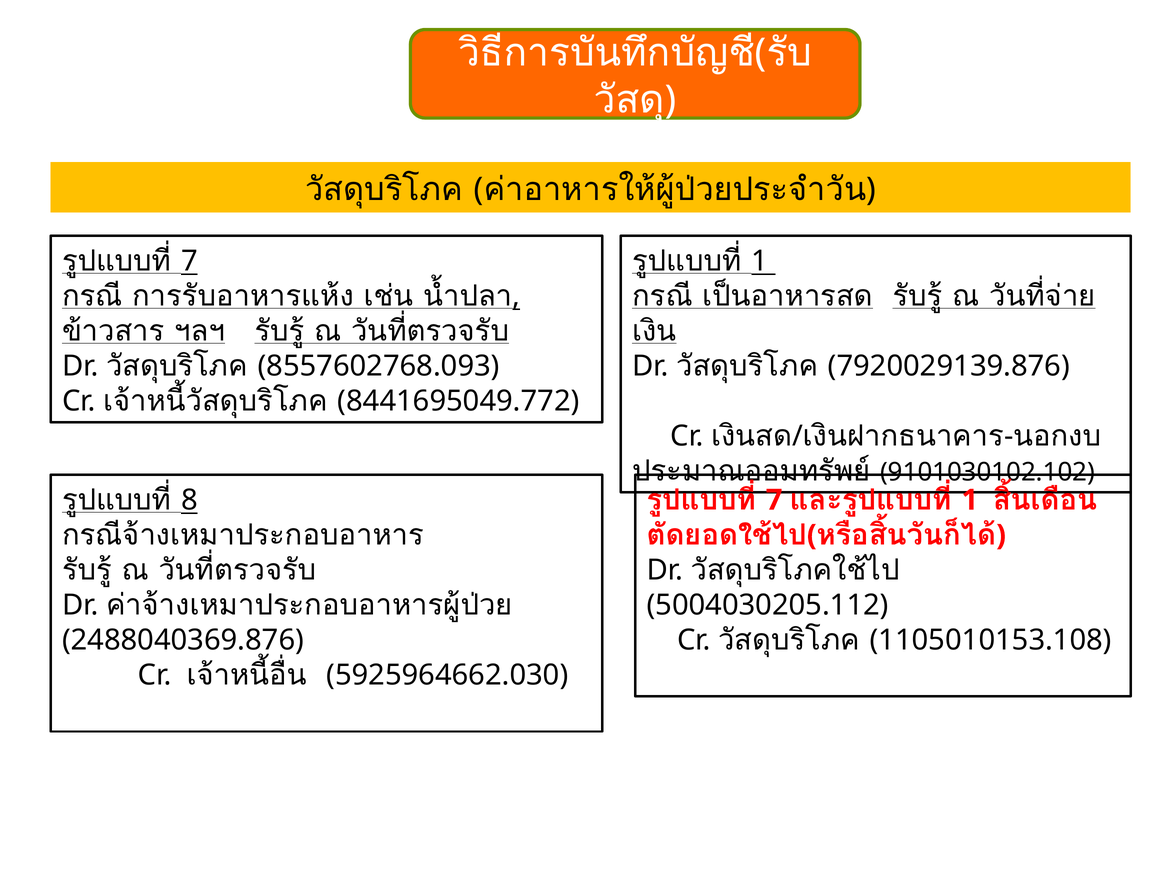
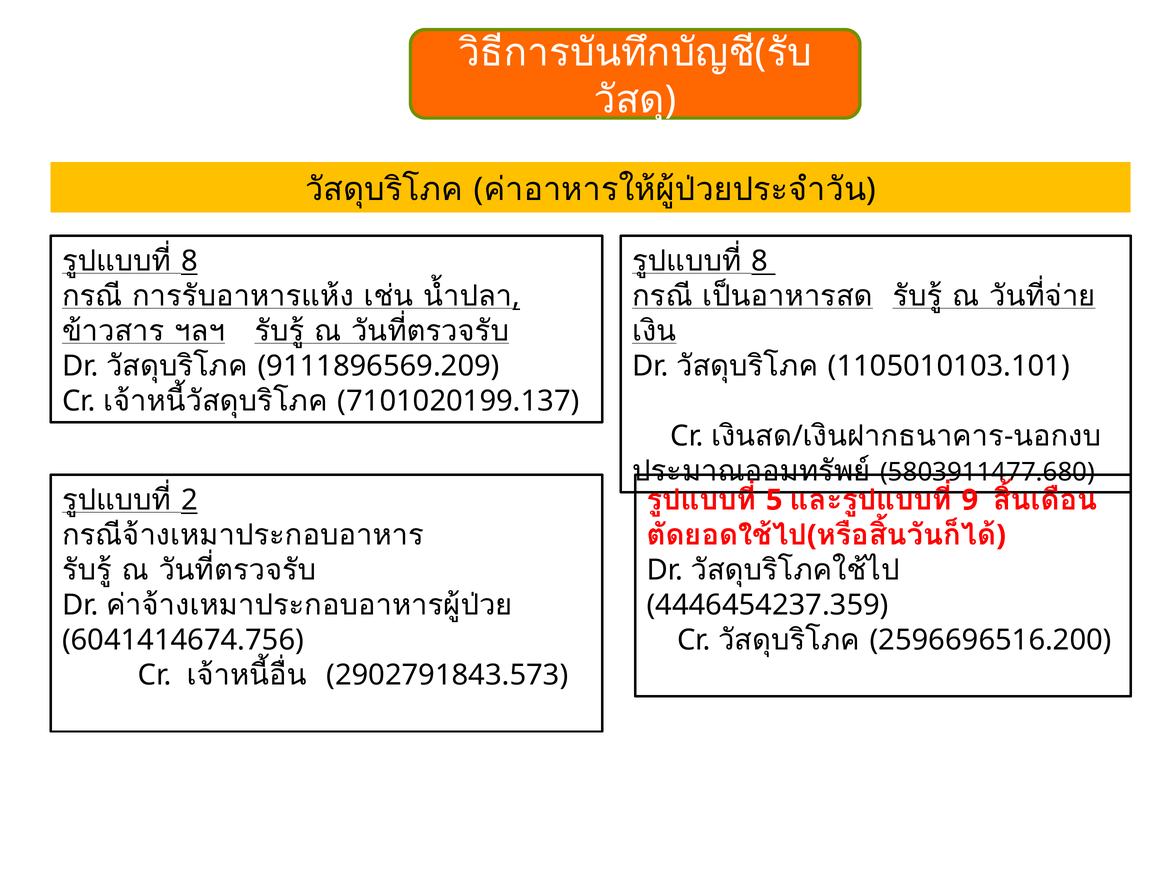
7: 7 -> 8 (190, 261)
1: 1 -> 8 (760, 261)
8557602768.093: 8557602768.093 -> 9111896569.209 (379, 366)
7920029139.876: 7920029139.876 -> 1105010103.101 (949, 366)
8441695049.772: 8441695049.772 -> 7101020199.137 (458, 401)
9101030102.102: 9101030102.102 -> 5803911477.680 (988, 472)
8: 8 -> 2 (190, 500)
7: 7 -> 5 (774, 500)
1: 1 -> 9 (970, 500)
5004030205.112: 5004030205.112 -> 4446454237.359 (768, 605)
2488040369.876: 2488040369.876 -> 6041414674.756 (183, 640)
1105010153.108: 1105010153.108 -> 2596696516.200 (991, 640)
5925964662.030: 5925964662.030 -> 2902791843.573 (447, 675)
